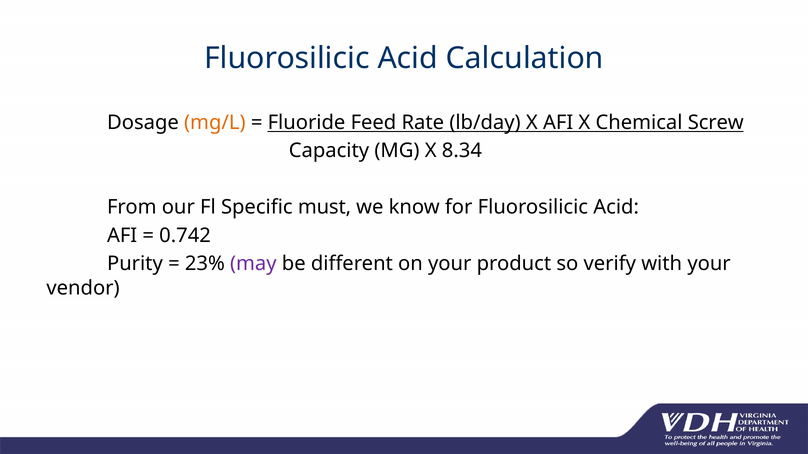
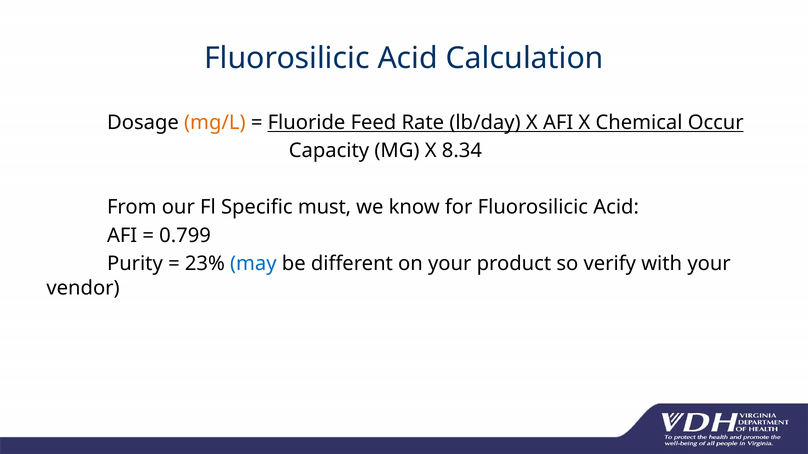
Screw: Screw -> Occur (716, 123)
0.742: 0.742 -> 0.799 (185, 236)
may colour: purple -> blue (253, 264)
